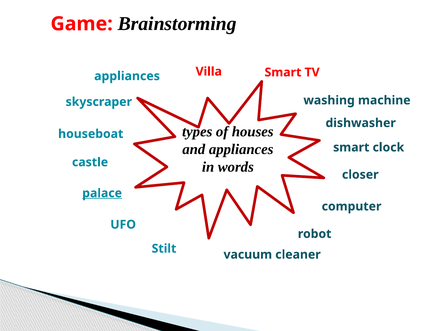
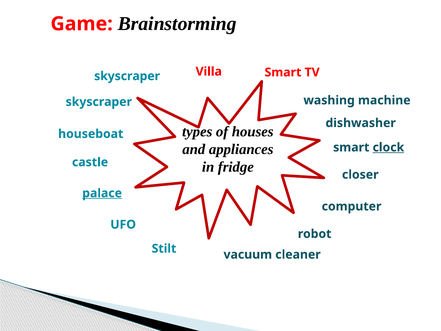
appliances: appliances -> skyscraper (127, 76)
clock underline: none -> present (388, 147)
words: words -> fridge (236, 167)
